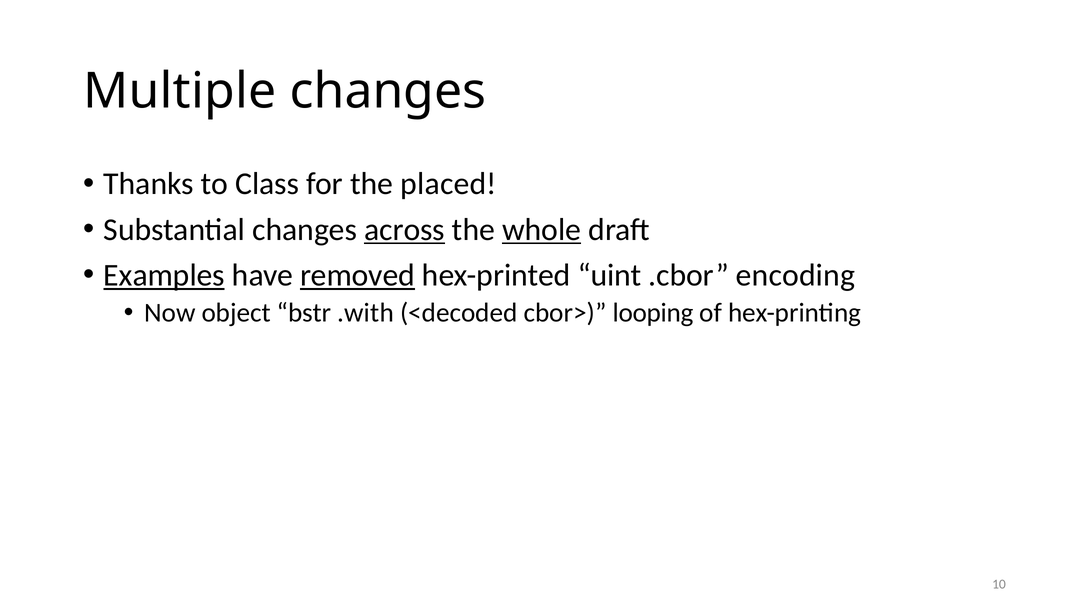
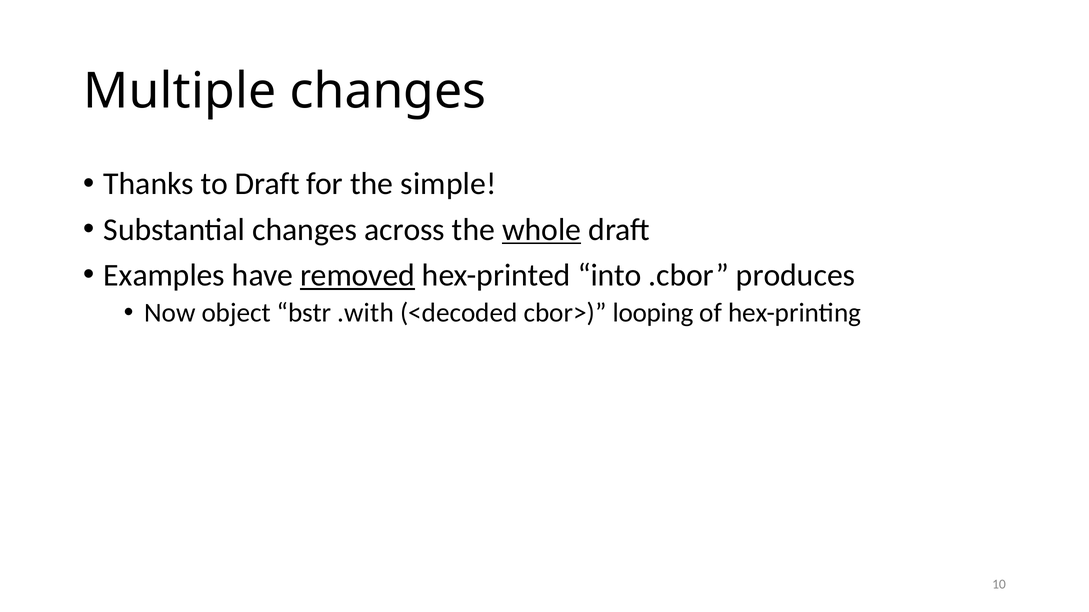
to Class: Class -> Draft (267, 184)
placed: placed -> simple (449, 184)
across underline: present -> none (405, 230)
Examples underline: present -> none (164, 275)
uint: uint -> into (609, 275)
encoding: encoding -> produces (796, 275)
